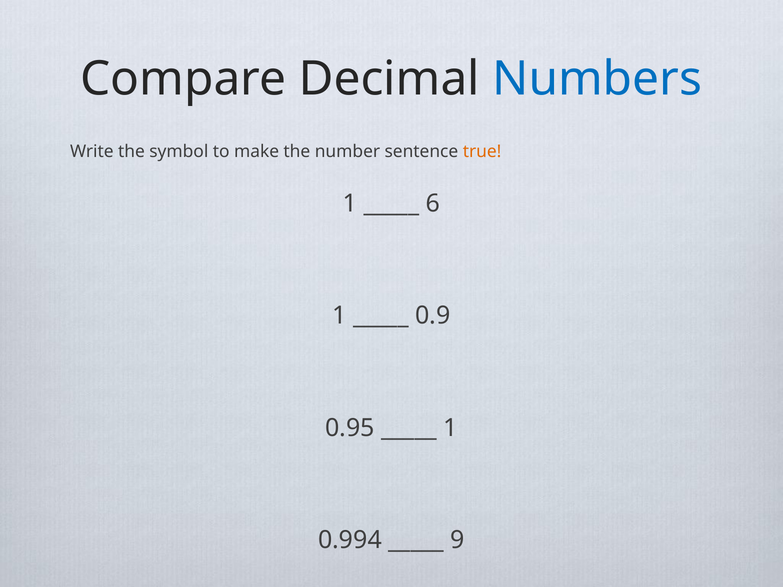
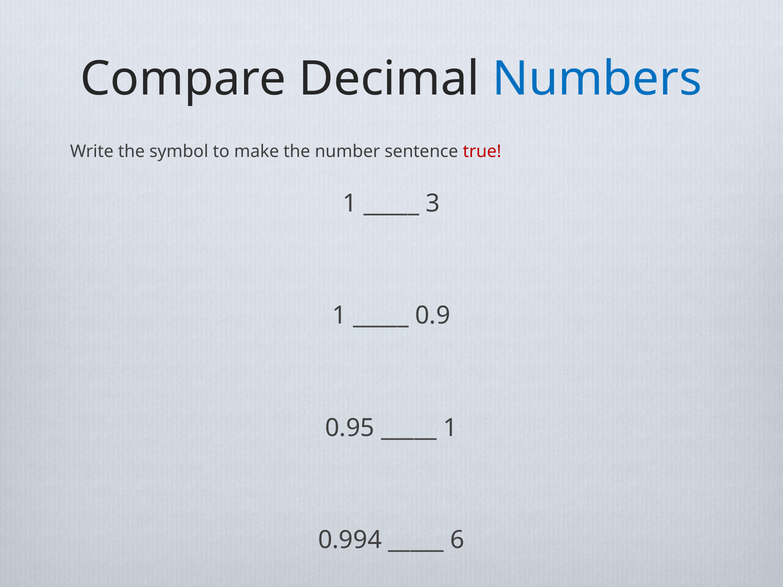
true colour: orange -> red (482, 151)
6: 6 -> 3 (433, 204)
9: 9 -> 6 (458, 540)
